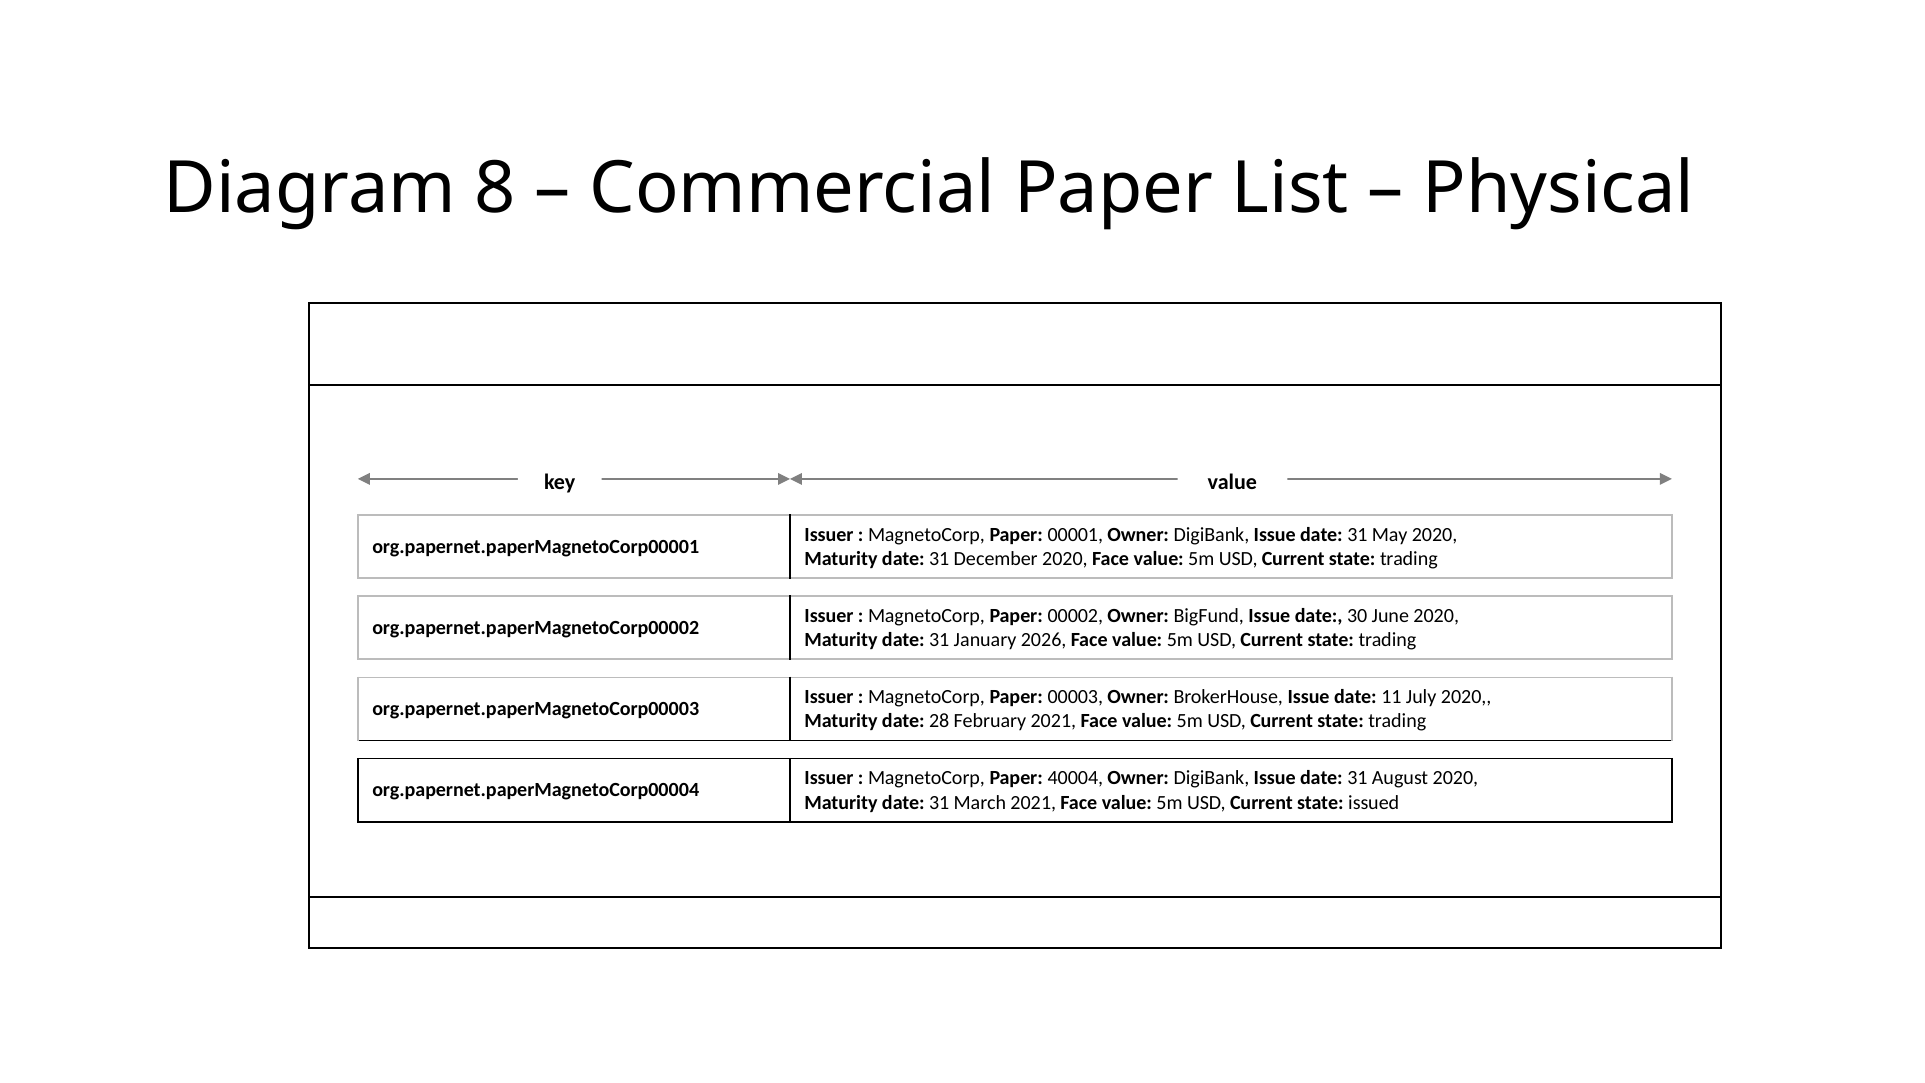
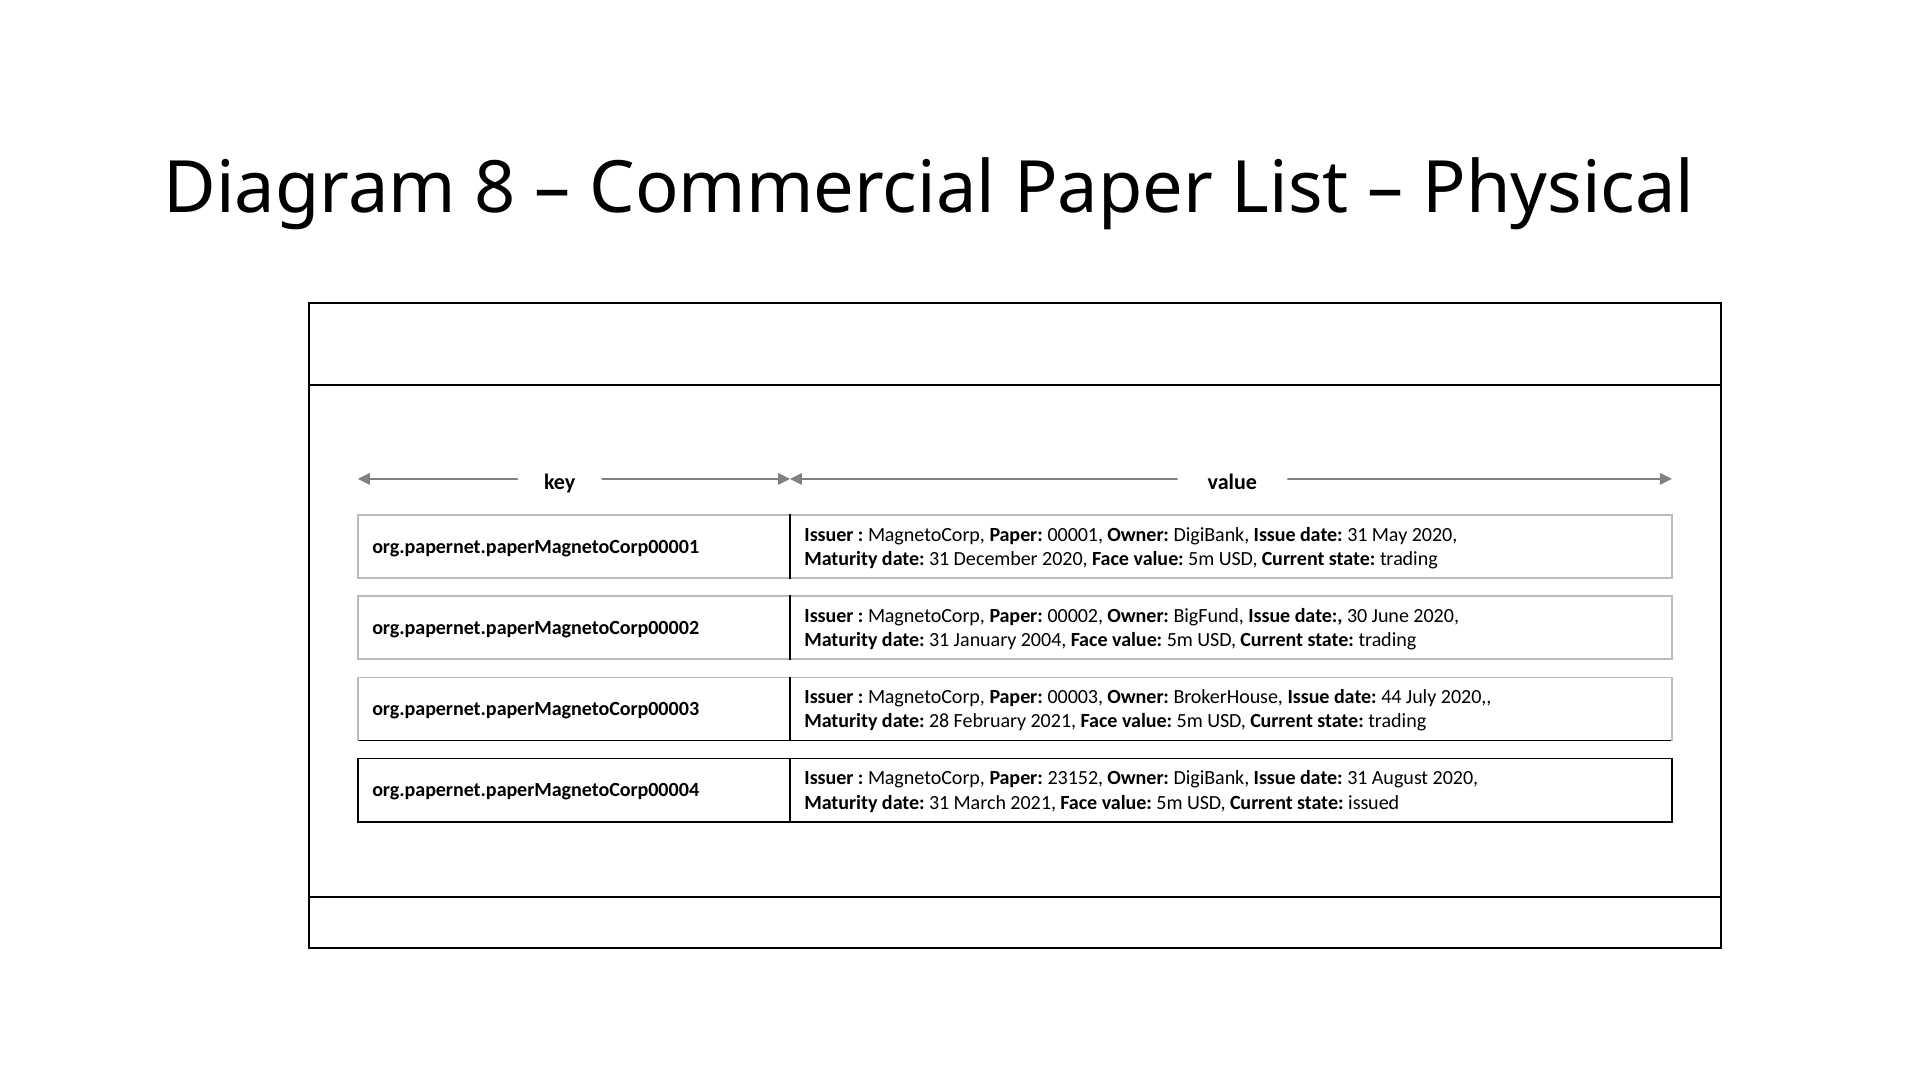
2026: 2026 -> 2004 (1044, 640)
11: 11 -> 44 (1391, 697)
40004: 40004 -> 23152 (1075, 778)
